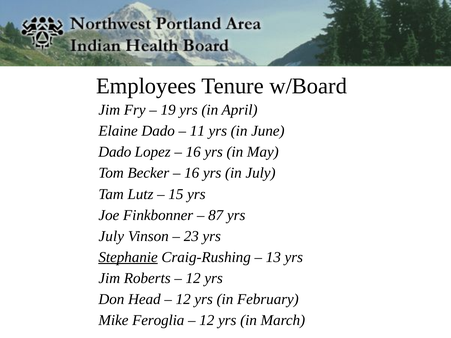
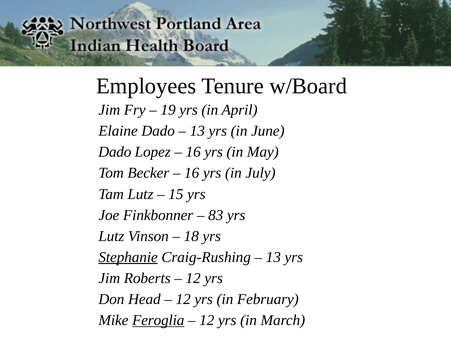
11: 11 -> 13 (197, 131)
87: 87 -> 83 (216, 215)
July: July -> Lutz (111, 236)
23: 23 -> 18 (191, 236)
Feroglia underline: none -> present (158, 320)
